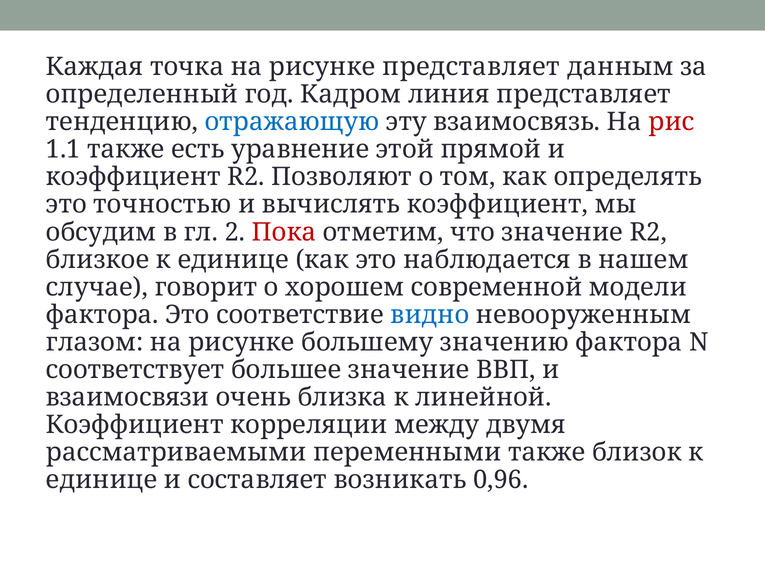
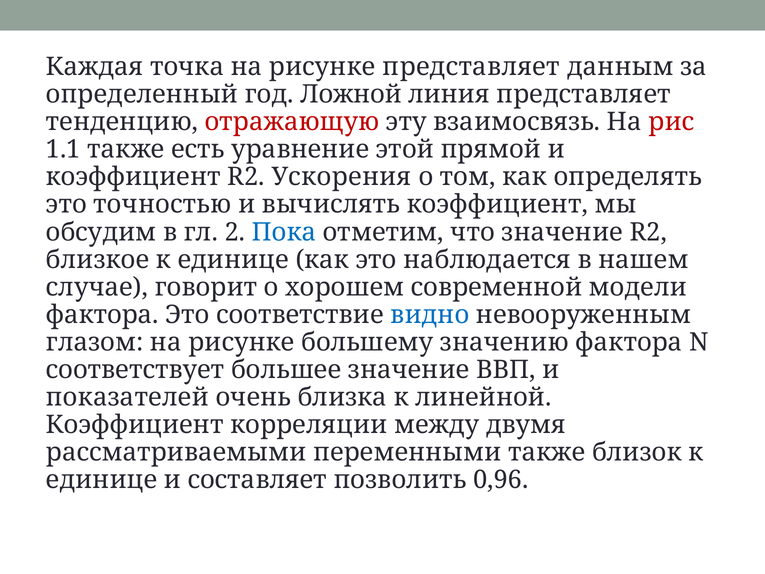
Кадром: Кадром -> Ложной (351, 94)
отражающую colour: blue -> red (292, 122)
Позволяют: Позволяют -> Ускорения (342, 177)
Пока colour: red -> blue (284, 232)
взаимосвязи: взаимосвязи -> показателей (127, 397)
возникать: возникать -> позволить (400, 480)
